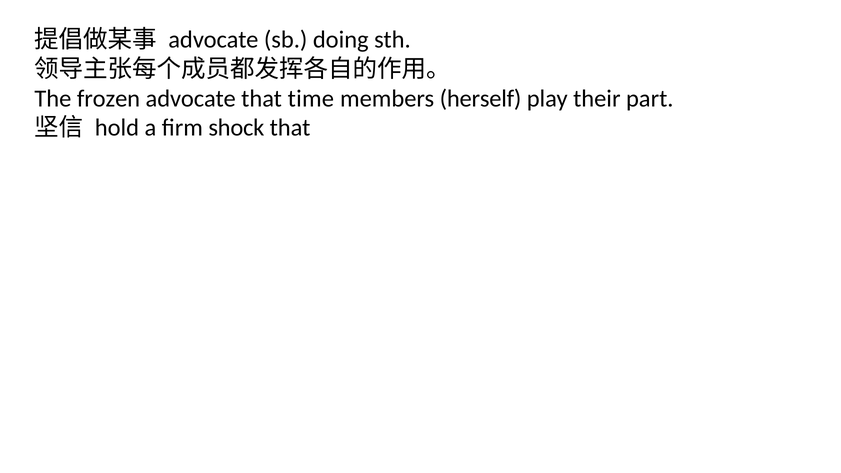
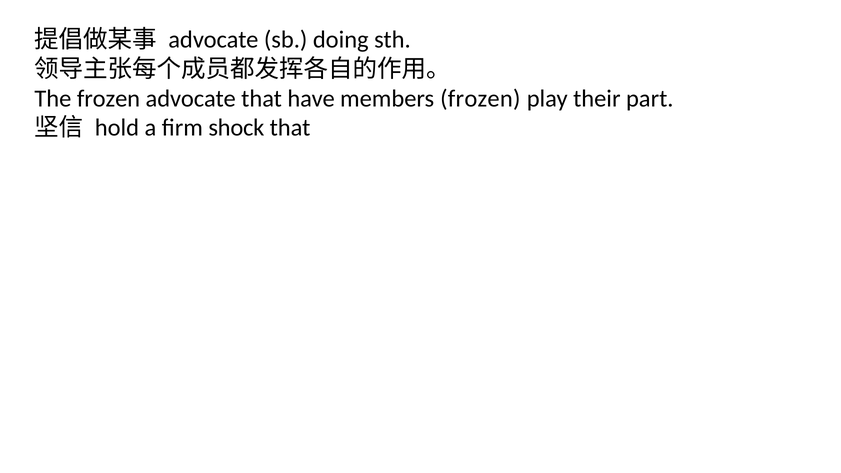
time: time -> have (311, 98)
members herself: herself -> frozen (480, 98)
